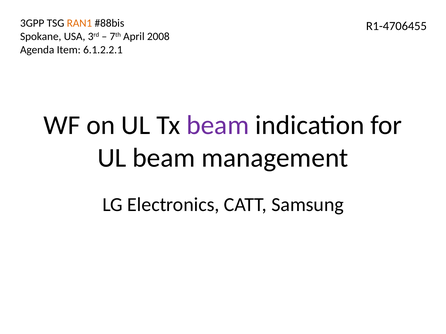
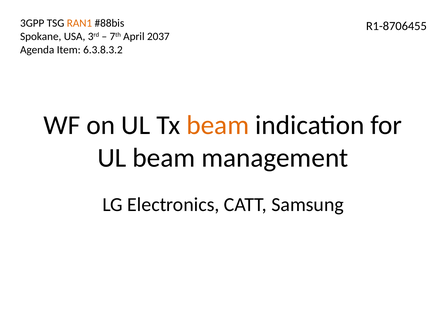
R1-4706455: R1-4706455 -> R1-8706455 (396, 26)
2008: 2008 -> 2037 (158, 37)
6.1.2.2.1: 6.1.2.2.1 -> 6.3.8.3.2 (103, 50)
beam colour: purple -> orange (218, 125)
